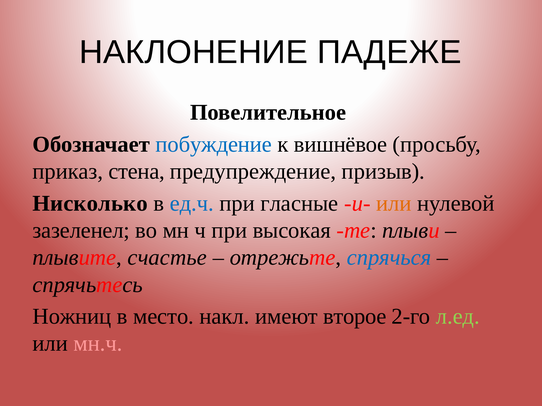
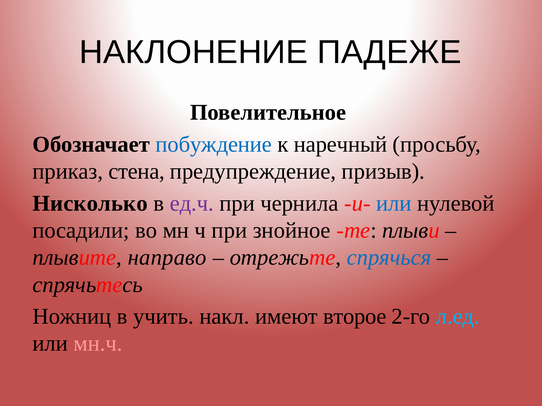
вишнёвое: вишнёвое -> наречный (341, 145)
ед.ч colour: blue -> purple (192, 204)
гласные: гласные -> чернила (299, 204)
или colour: orange -> blue (394, 204)
зазеленел: зазеленел -> посадили (81, 231)
высокая: высокая -> знойное (292, 231)
счастье: счастье -> направо (167, 258)
место: место -> учить (163, 317)
л.ед colour: light green -> light blue (458, 317)
